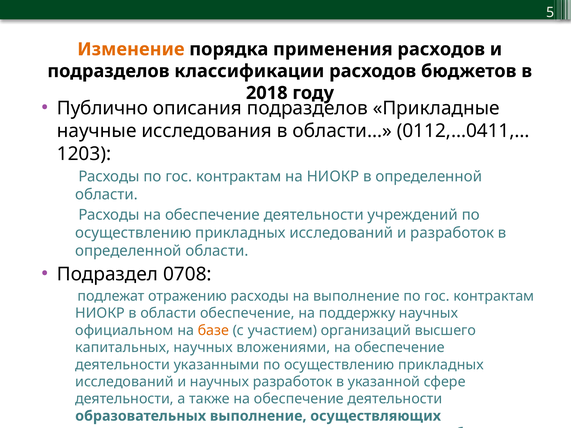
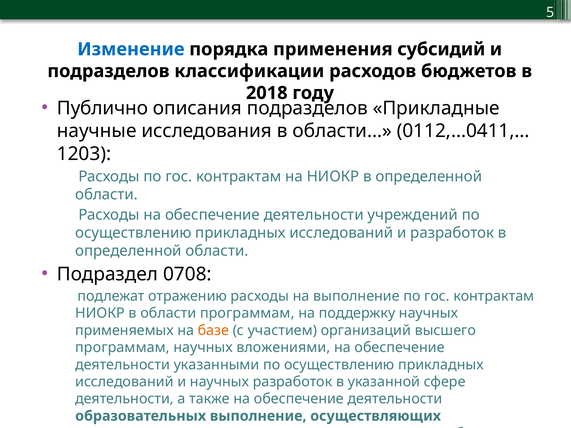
Изменение colour: orange -> blue (131, 49)
применения расходов: расходов -> субсидий (441, 49)
области обеспечение: обеспечение -> программам (247, 313)
официальном: официальном -> применяемых (124, 331)
капитальных: капитальных -> программам (122, 348)
